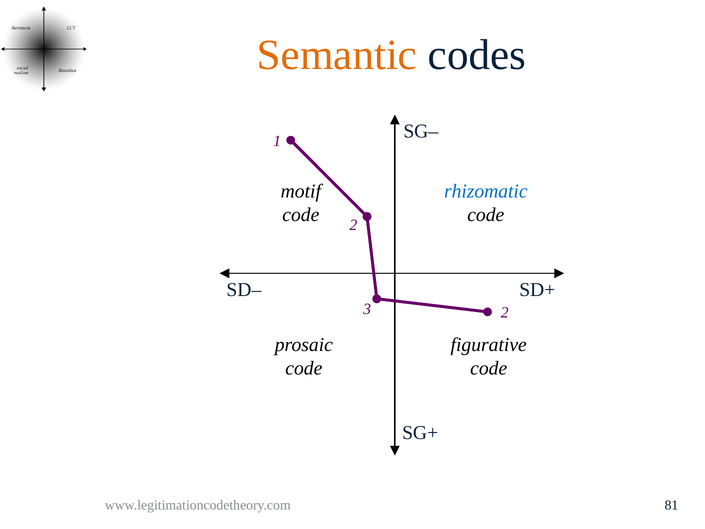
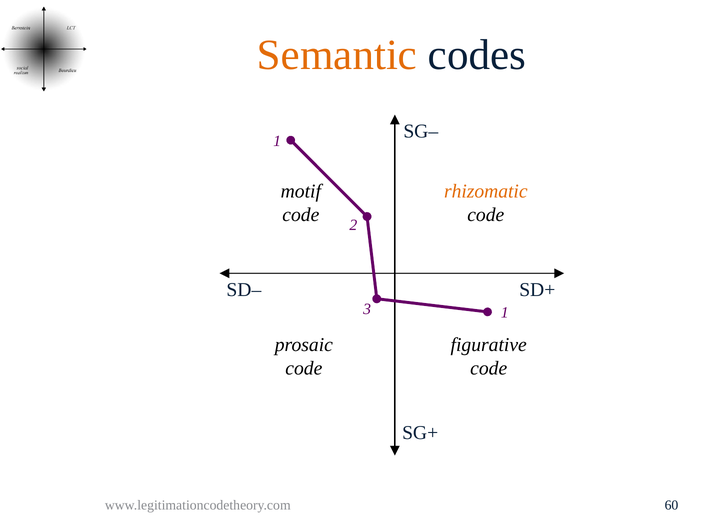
rhizomatic colour: blue -> orange (486, 191)
3 2: 2 -> 1 (505, 313)
81: 81 -> 60 (671, 505)
